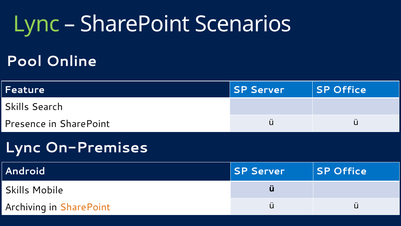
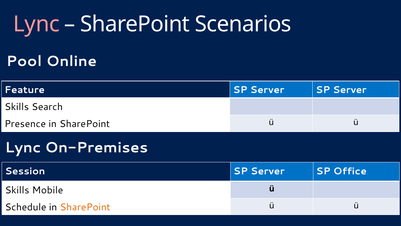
Lync colour: light green -> pink (37, 24)
Office: Office -> Server (350, 90)
Android: Android -> Session (25, 171)
Archiving: Archiving -> Schedule (26, 207)
